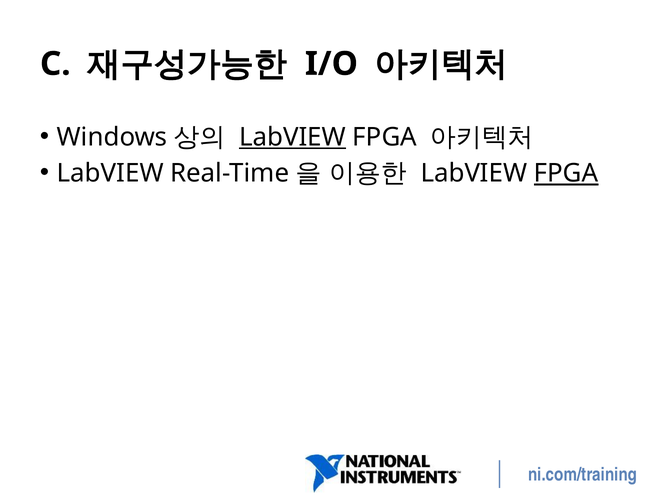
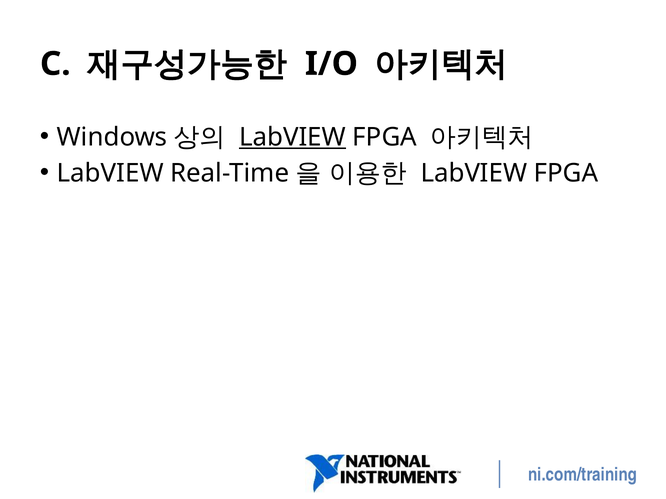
FPGA underline: present -> none (566, 174)
